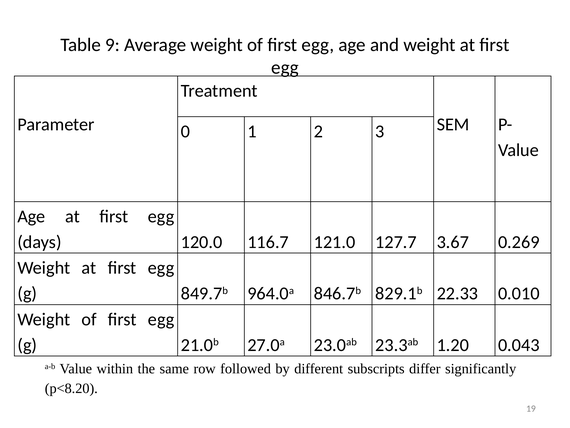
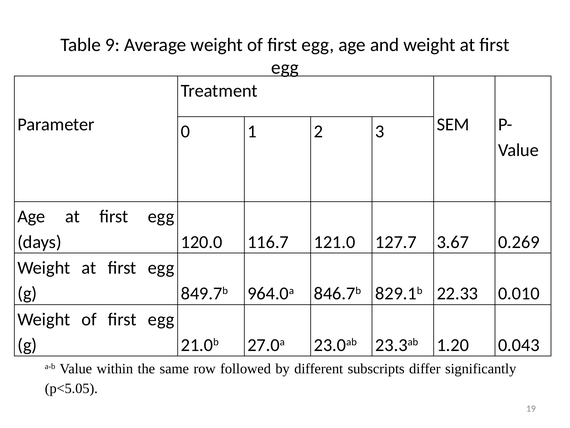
p<8.20: p<8.20 -> p<5.05 (71, 388)
